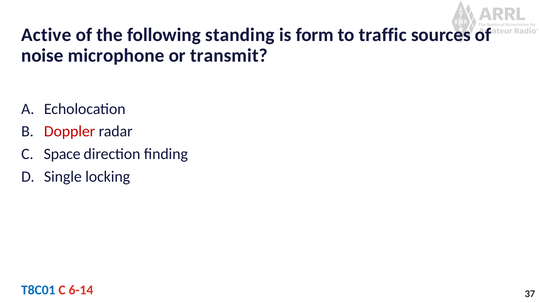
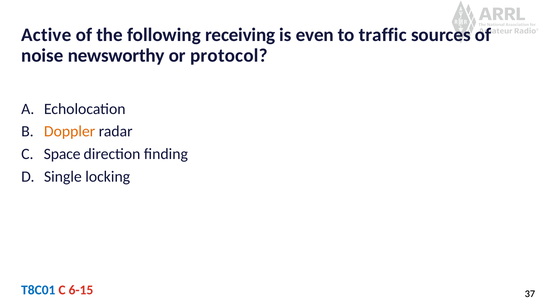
standing: standing -> receiving (240, 35)
form: form -> even (315, 35)
microphone: microphone -> newsworthy (116, 56)
transmit: transmit -> protocol (229, 56)
Doppler colour: red -> orange (70, 131)
6-14: 6-14 -> 6-15 (81, 290)
